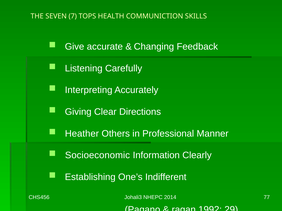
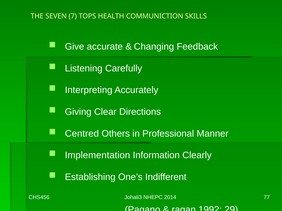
Heather: Heather -> Centred (82, 134)
Socioeconomic: Socioeconomic -> Implementation (97, 156)
